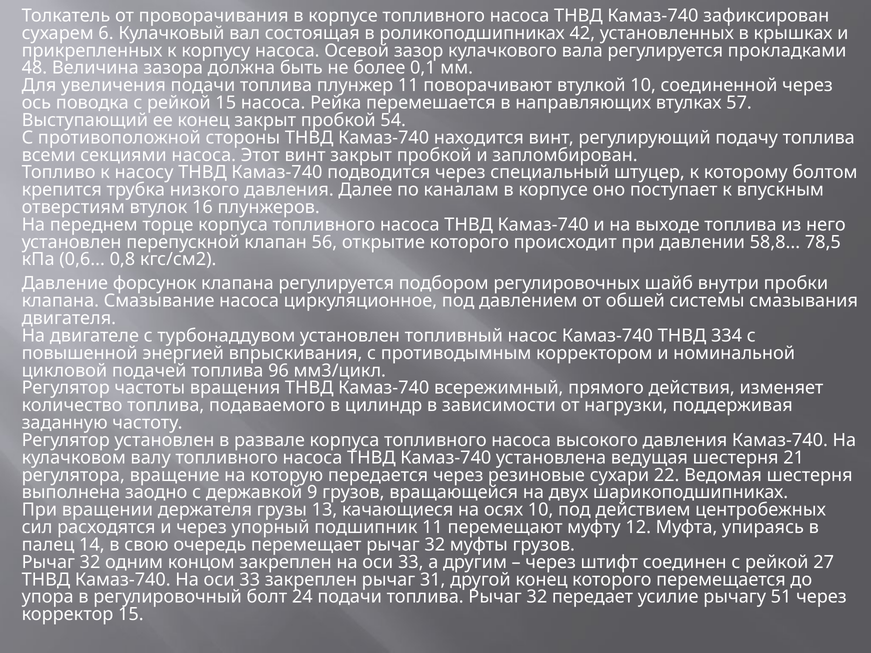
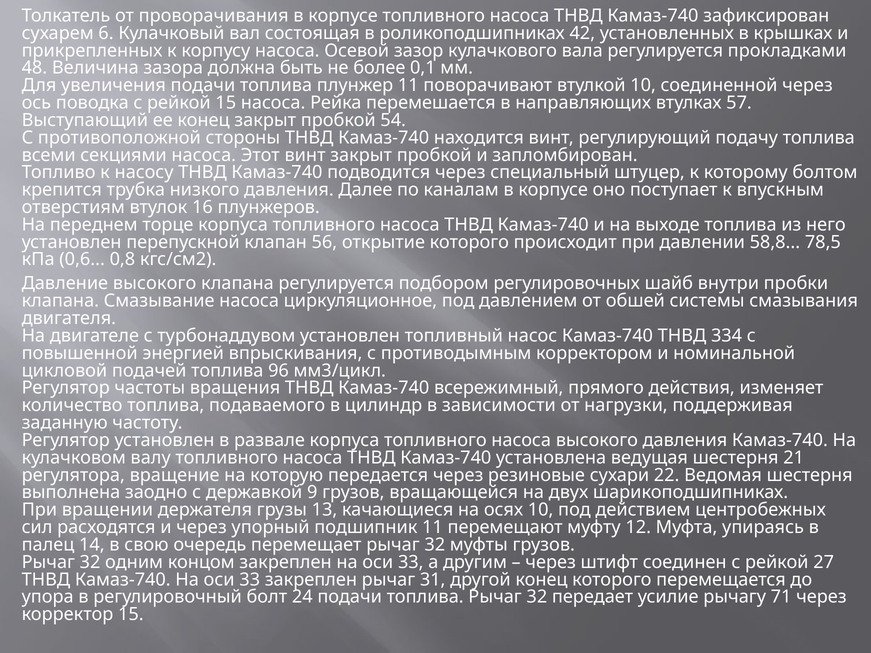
Давление форсунок: форсунок -> высокого (155, 284)
51: 51 -> 71 (781, 597)
